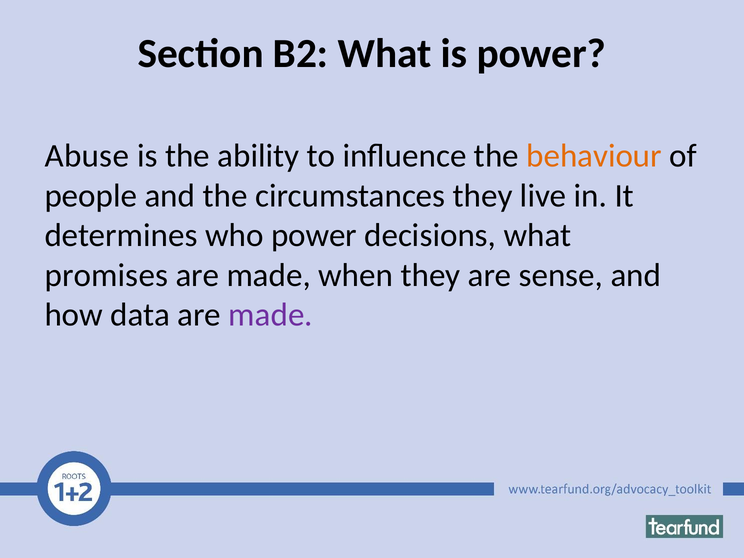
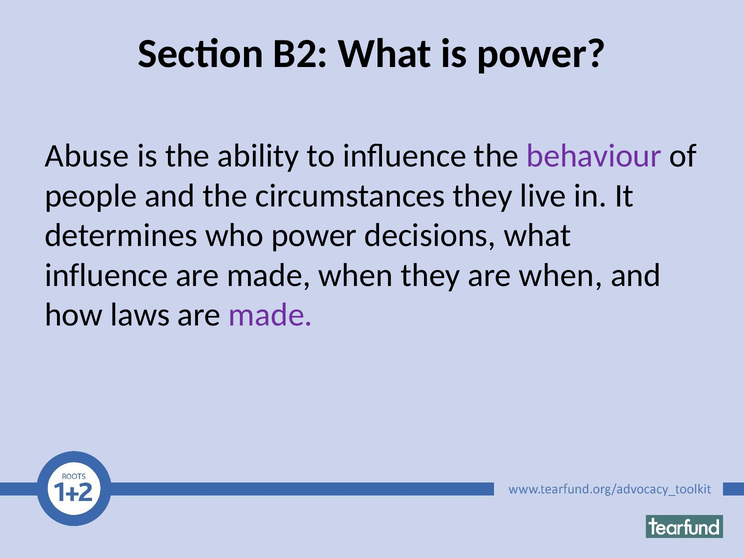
behaviour colour: orange -> purple (594, 156)
promises: promises -> influence (106, 275)
are sense: sense -> when (561, 275)
data: data -> laws (140, 315)
